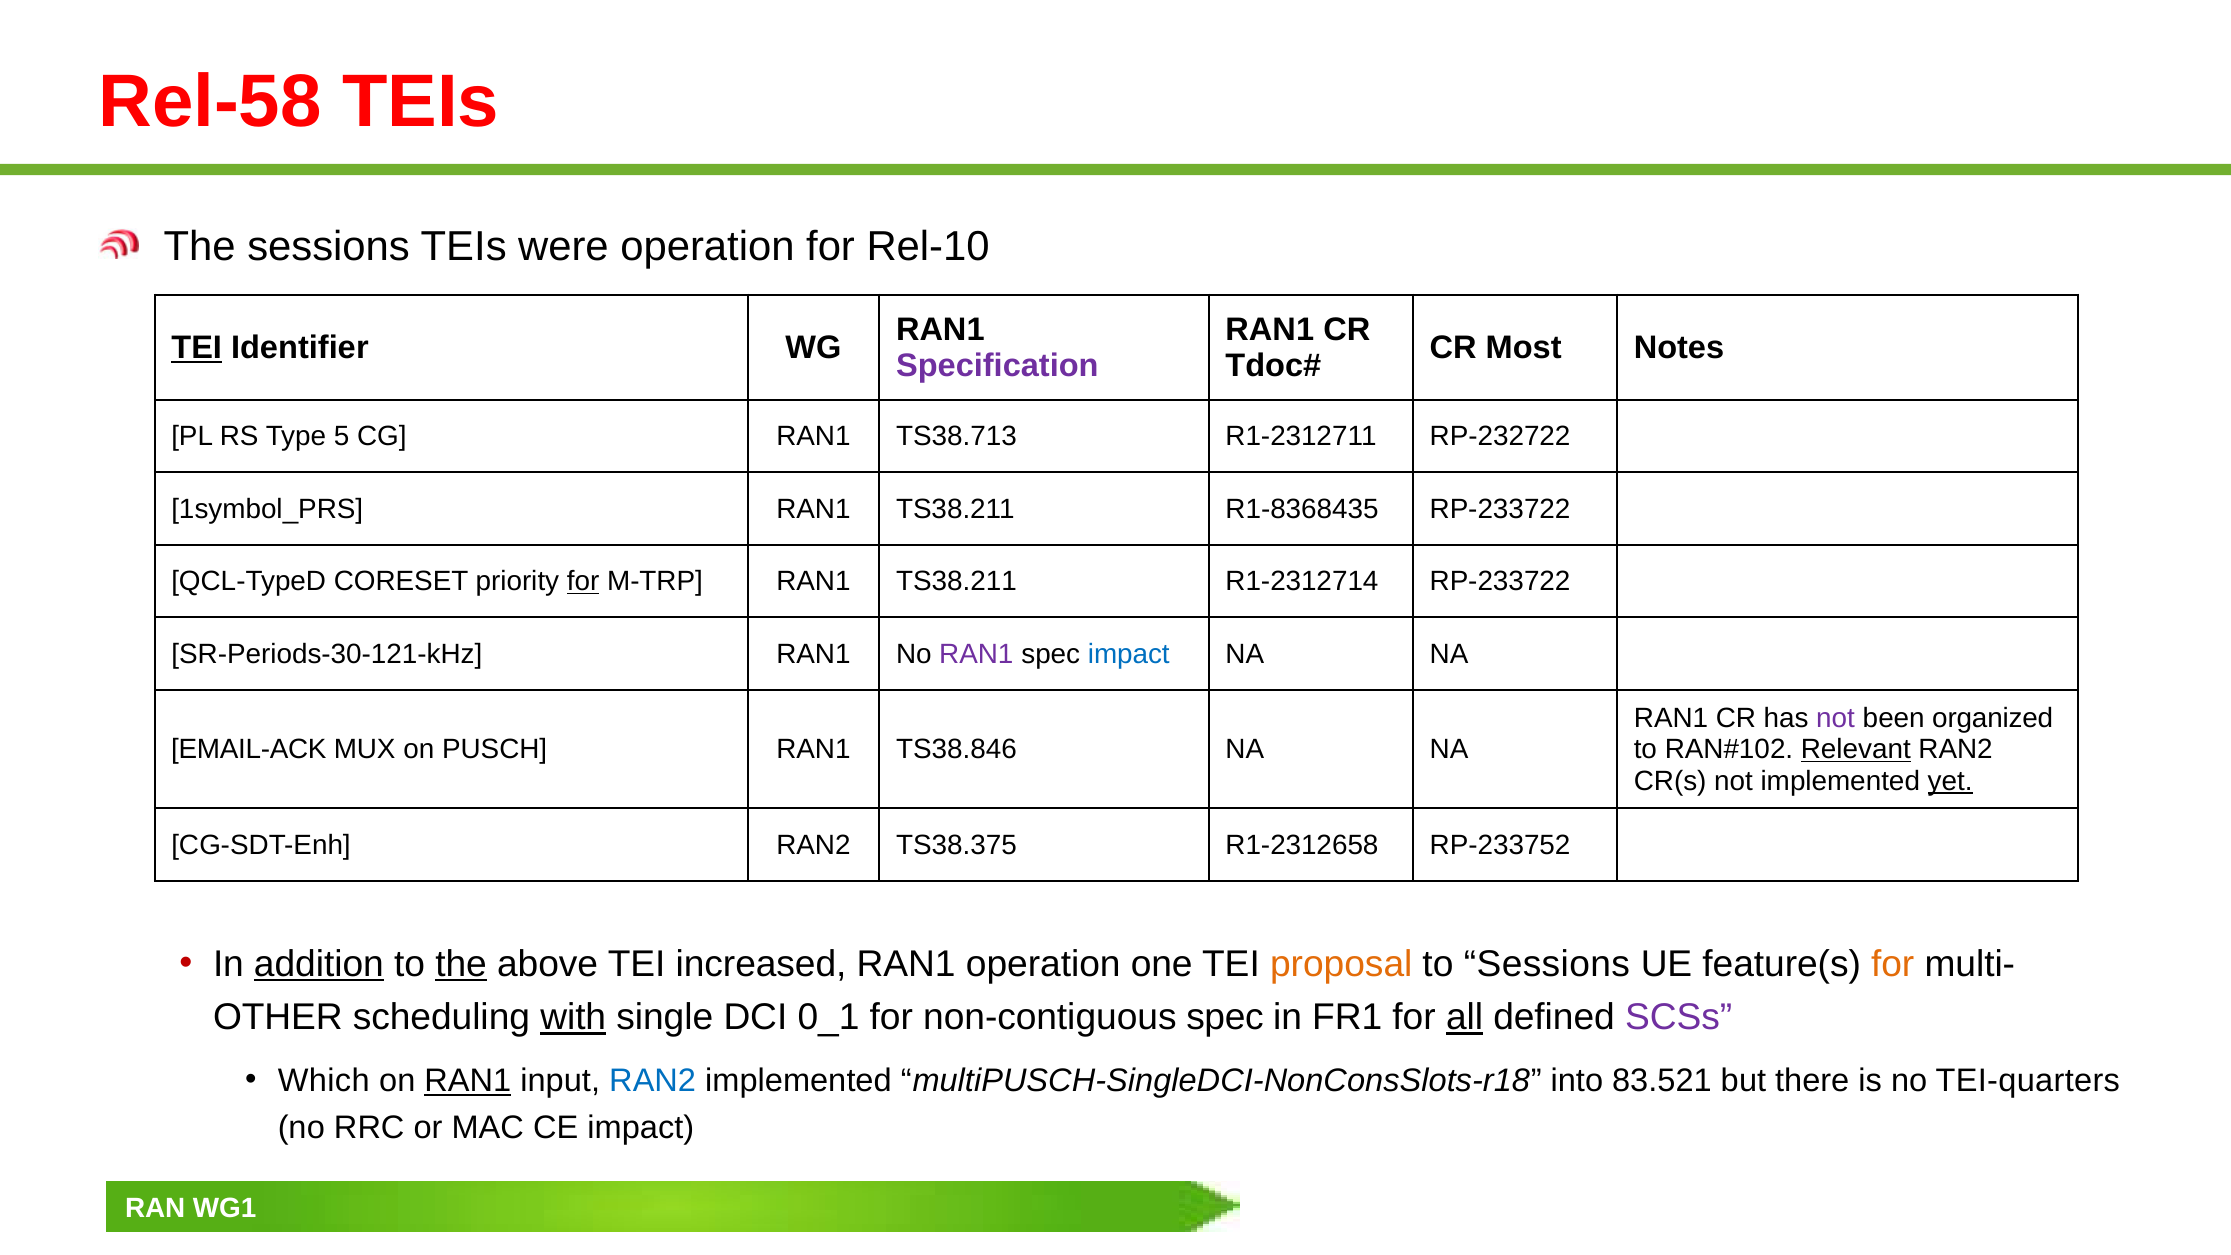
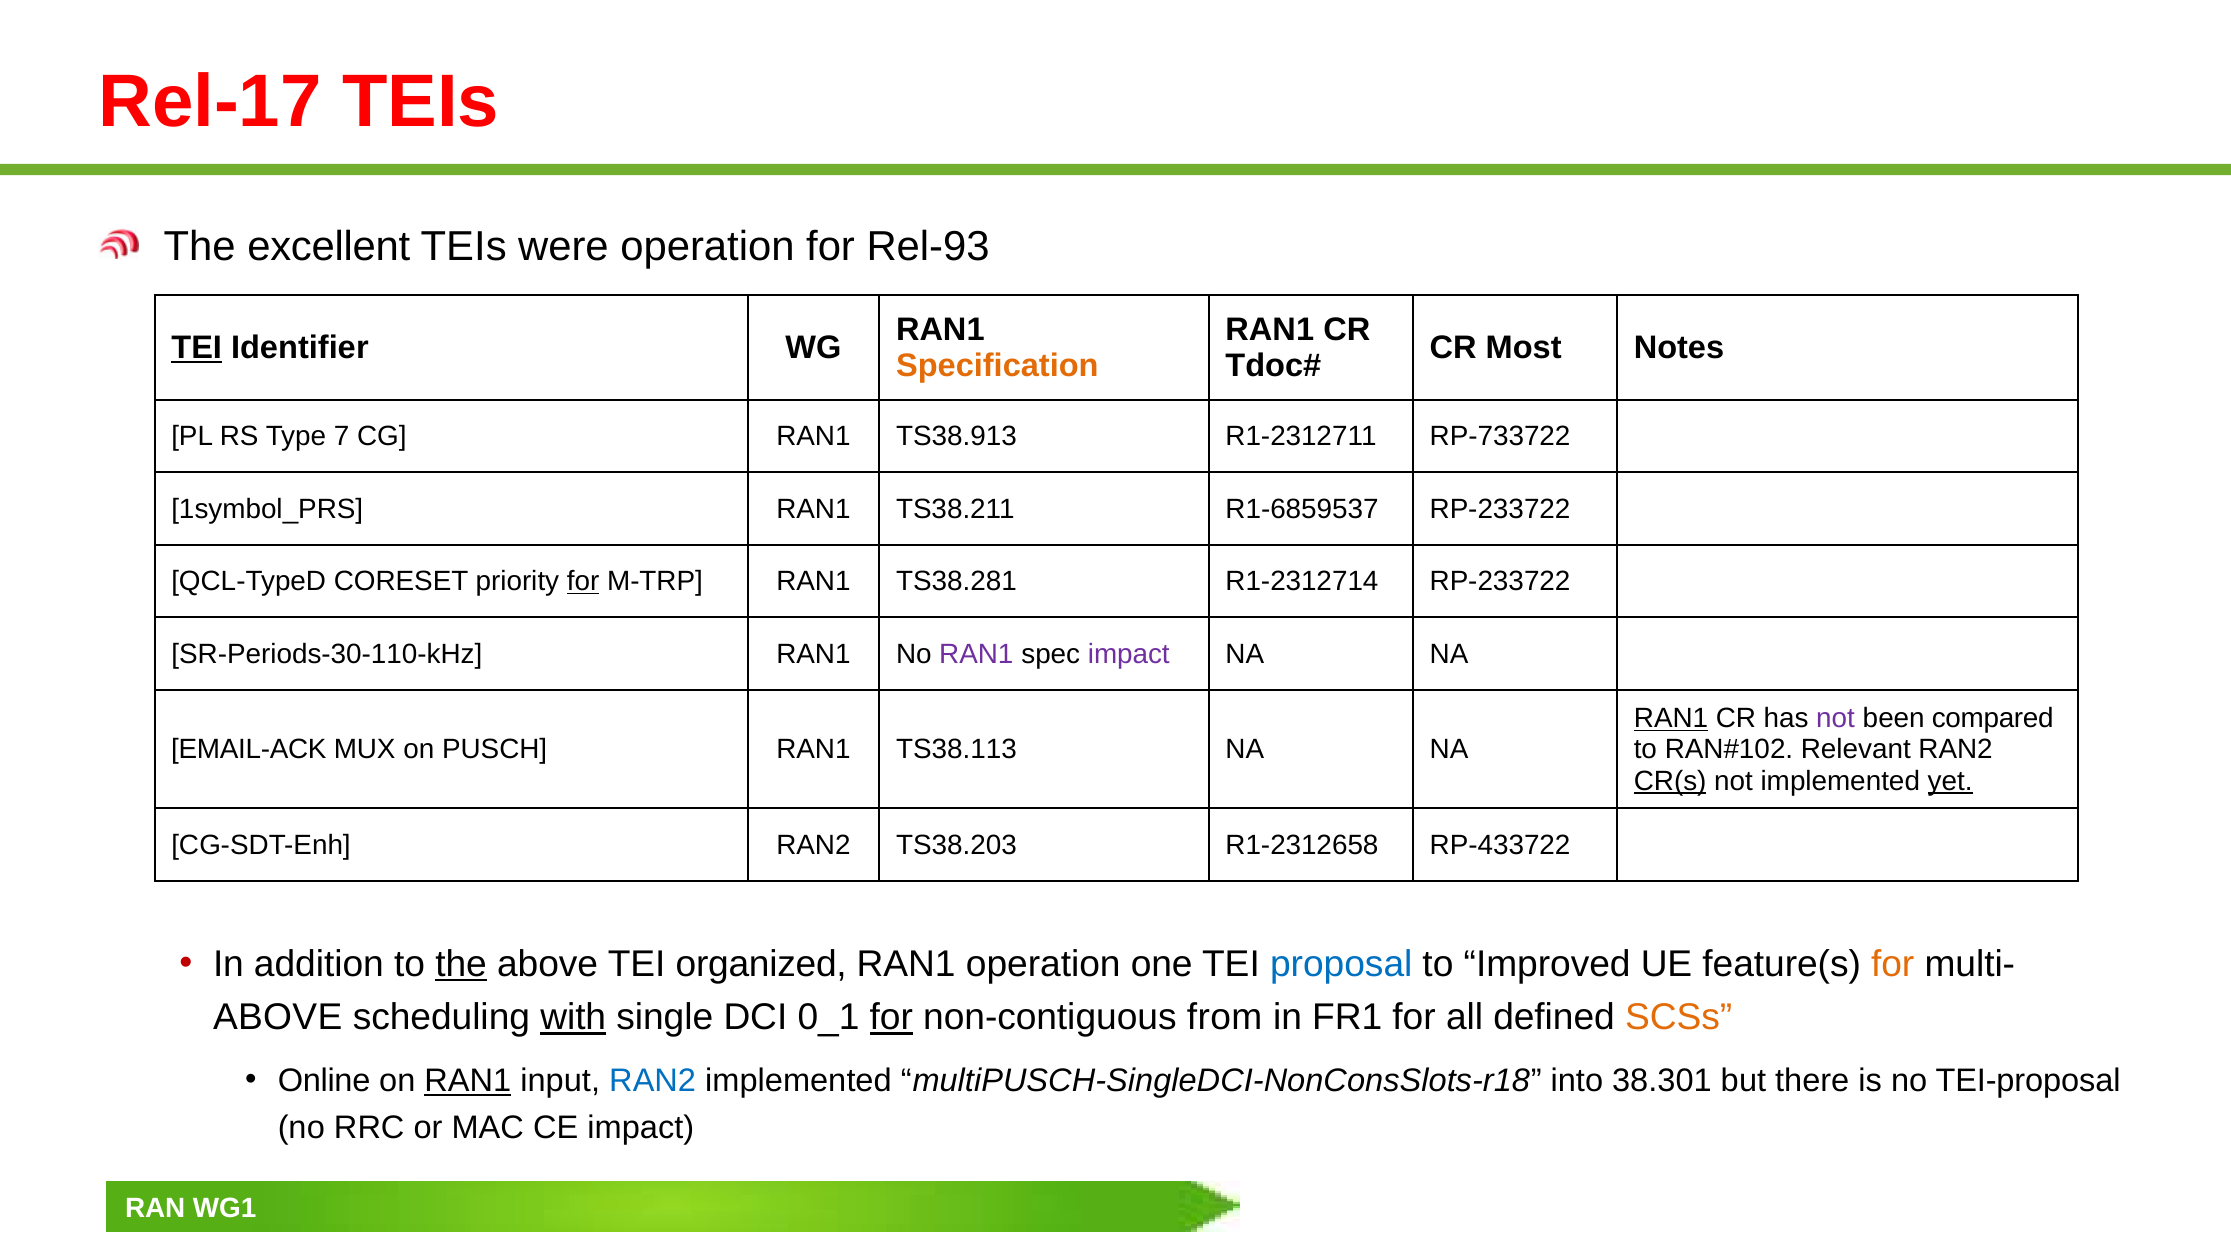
Rel-58: Rel-58 -> Rel-17 (210, 102)
The sessions: sessions -> excellent (329, 247)
Rel-10: Rel-10 -> Rel-93 (928, 247)
Specification colour: purple -> orange (997, 366)
5: 5 -> 7 (342, 437)
TS38.713: TS38.713 -> TS38.913 (956, 437)
RP-232722: RP-232722 -> RP-733722 (1500, 437)
R1-8368435: R1-8368435 -> R1-6859537 (1302, 509)
M-TRP RAN1 TS38.211: TS38.211 -> TS38.281 (956, 582)
SR-Periods-30-121-kHz: SR-Periods-30-121-kHz -> SR-Periods-30-110-kHz (327, 654)
impact colour: blue -> purple (1129, 654)
RAN1 underline: none -> present (1671, 718)
organized: organized -> compared (1993, 718)
TS38.846: TS38.846 -> TS38.113 (956, 750)
Relevant underline: present -> none (1856, 750)
CR(s underline: none -> present (1670, 781)
TS38.375: TS38.375 -> TS38.203 (956, 845)
RP-233752: RP-233752 -> RP-433722 (1500, 845)
addition underline: present -> none (319, 964)
increased: increased -> organized (761, 964)
proposal colour: orange -> blue (1341, 964)
to Sessions: Sessions -> Improved (1547, 964)
OTHER: OTHER -> ABOVE (278, 1017)
for underline: none -> present (891, 1017)
non-contiguous spec: spec -> from (1225, 1017)
all underline: present -> none (1465, 1017)
SCSs colour: purple -> orange (1679, 1017)
Which: Which -> Online (324, 1081)
83.521: 83.521 -> 38.301 (1662, 1081)
TEI-quarters: TEI-quarters -> TEI-proposal (2028, 1081)
